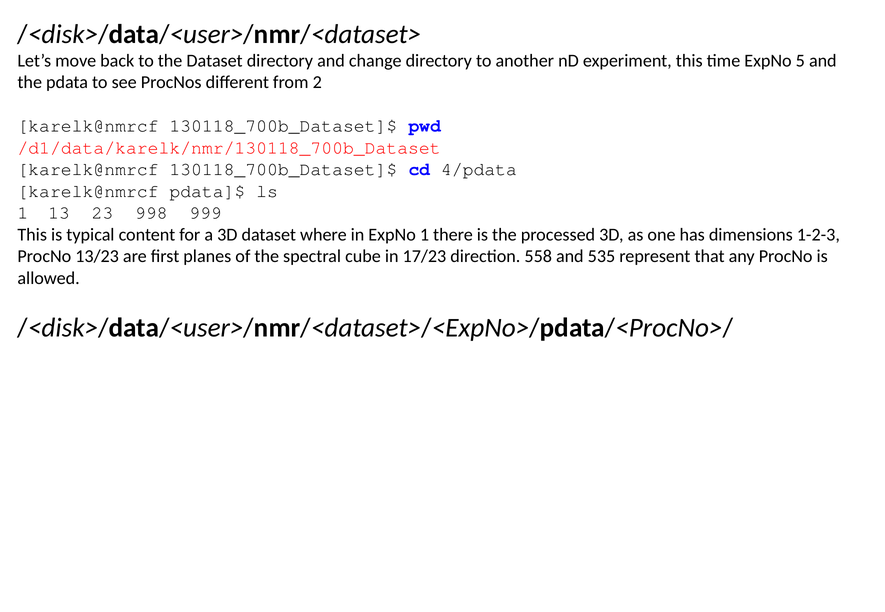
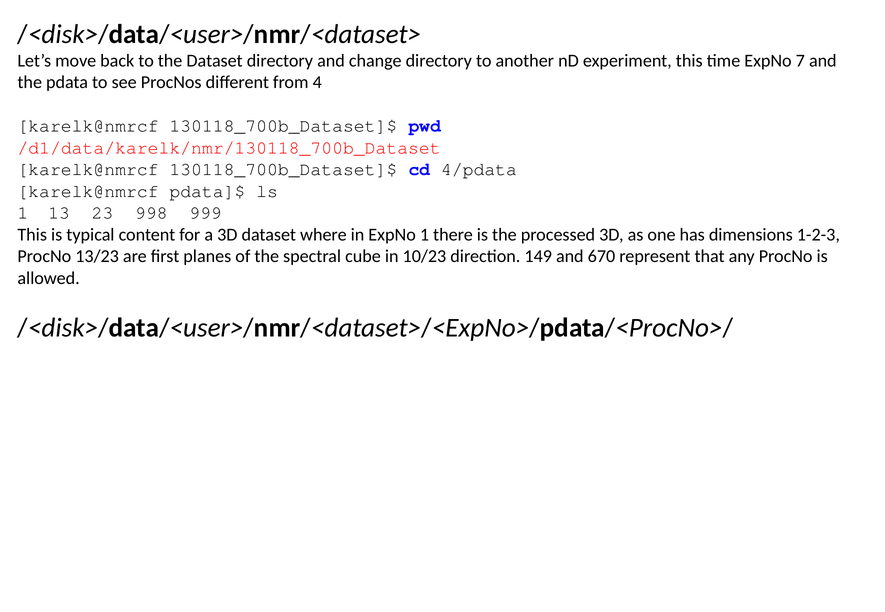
5: 5 -> 7 (800, 61)
2: 2 -> 4 (317, 82)
17/23: 17/23 -> 10/23 (424, 257)
558: 558 -> 149 (538, 257)
535: 535 -> 670 (601, 257)
